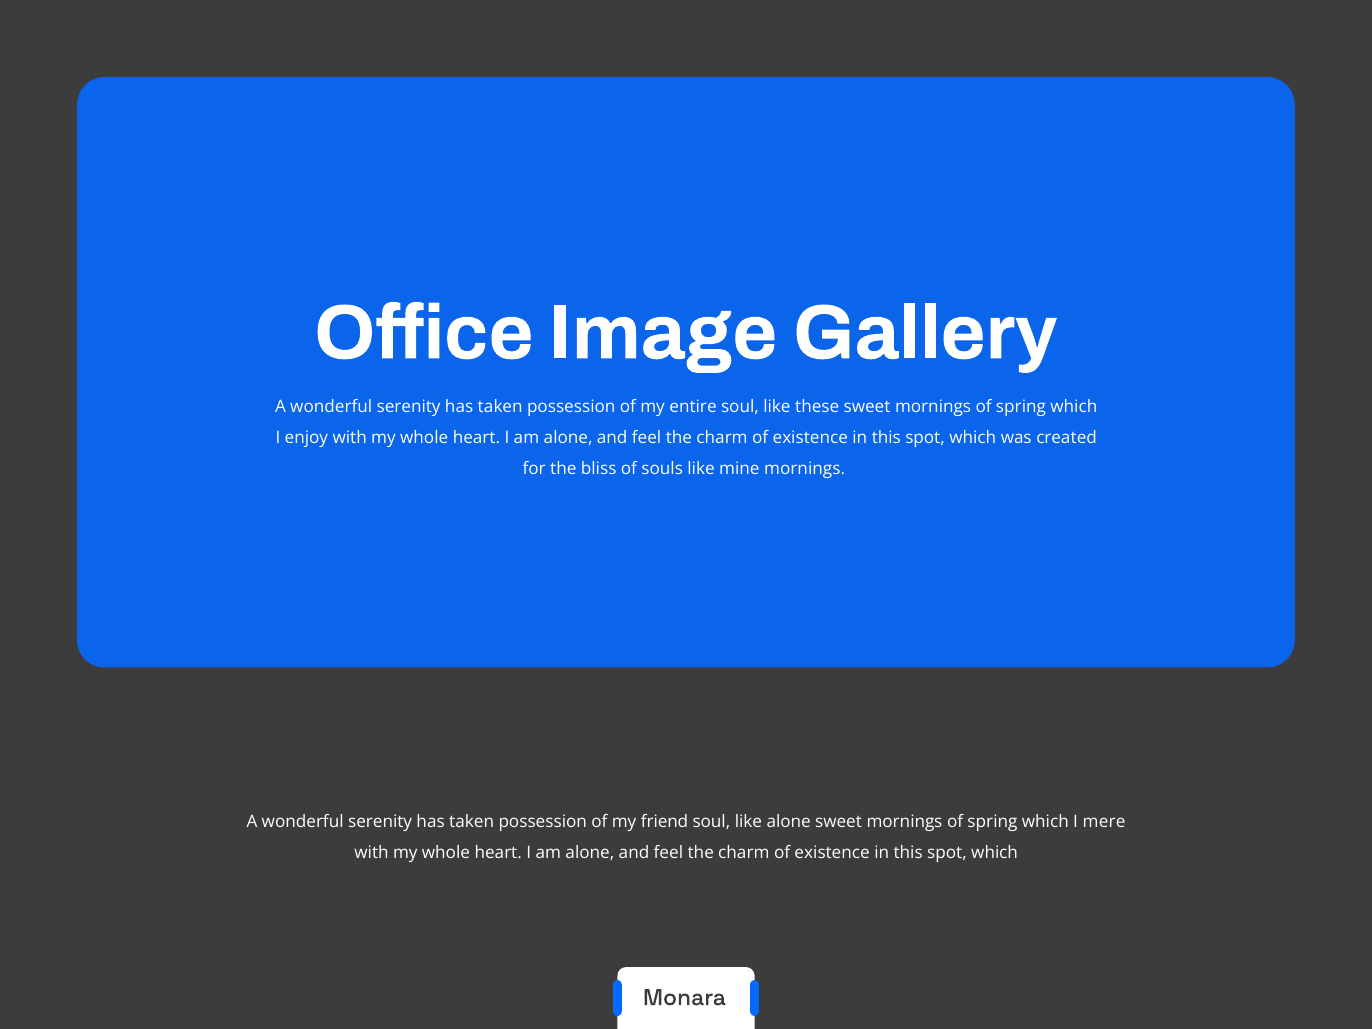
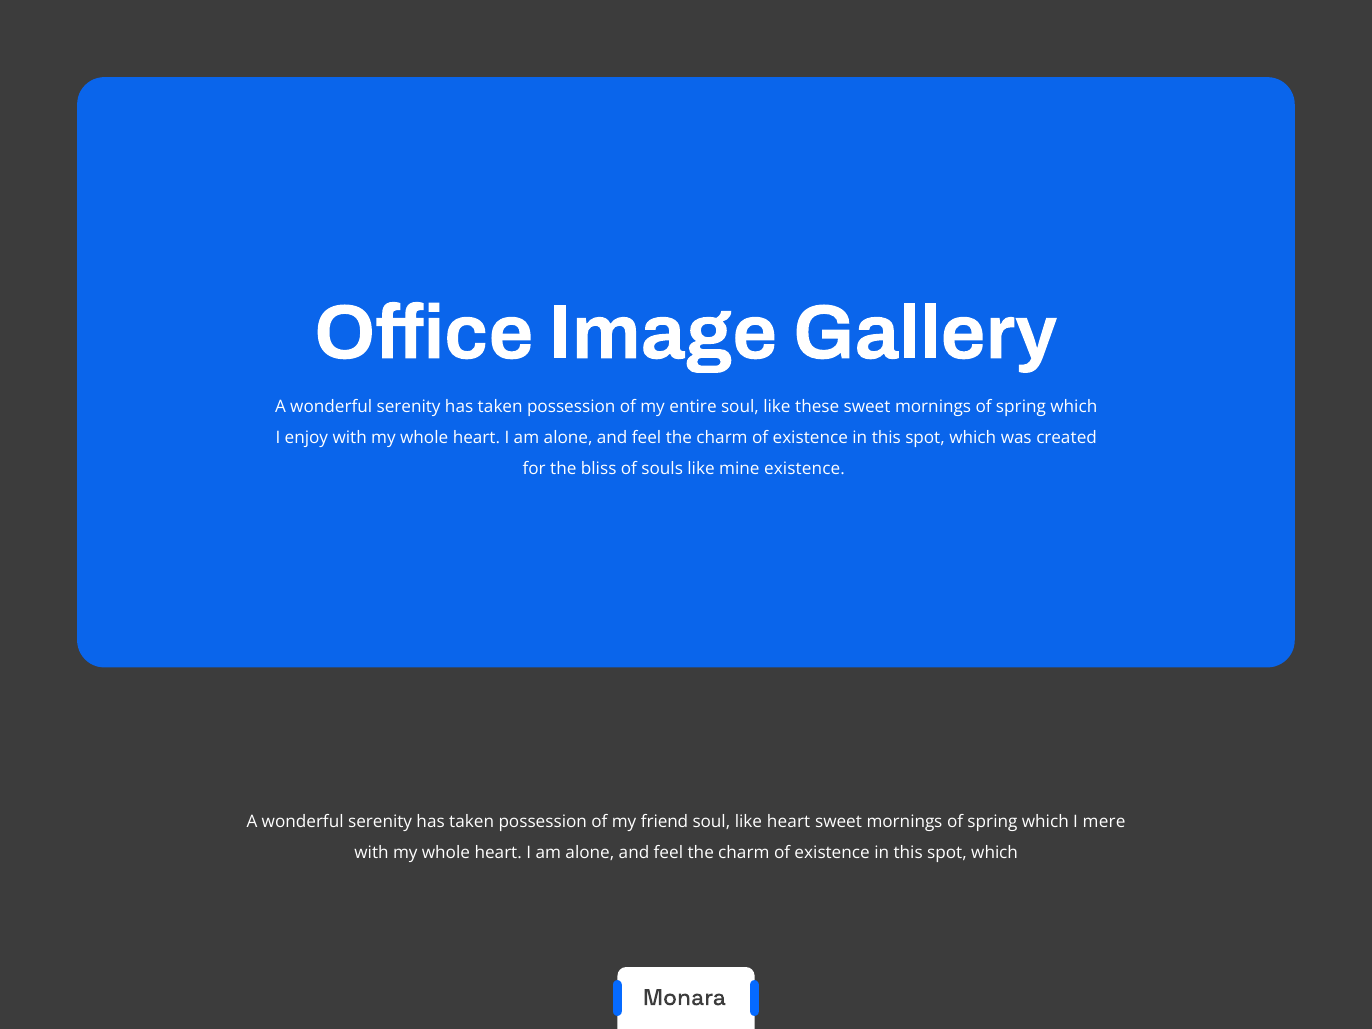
mine mornings: mornings -> existence (805, 469)
like alone: alone -> heart (789, 821)
